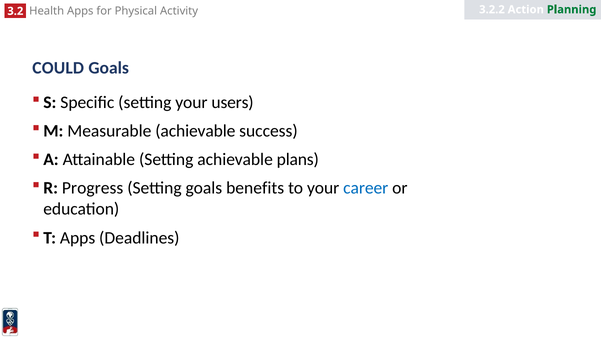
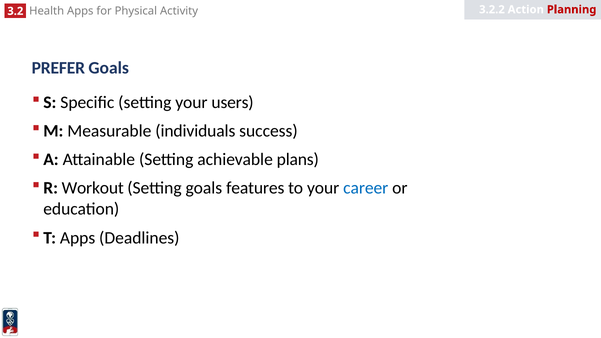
Planning colour: green -> red (572, 10)
COULD: COULD -> PREFER (58, 68)
Measurable achievable: achievable -> individuals (195, 131)
Progress: Progress -> Workout (93, 188)
benefits: benefits -> features (255, 188)
